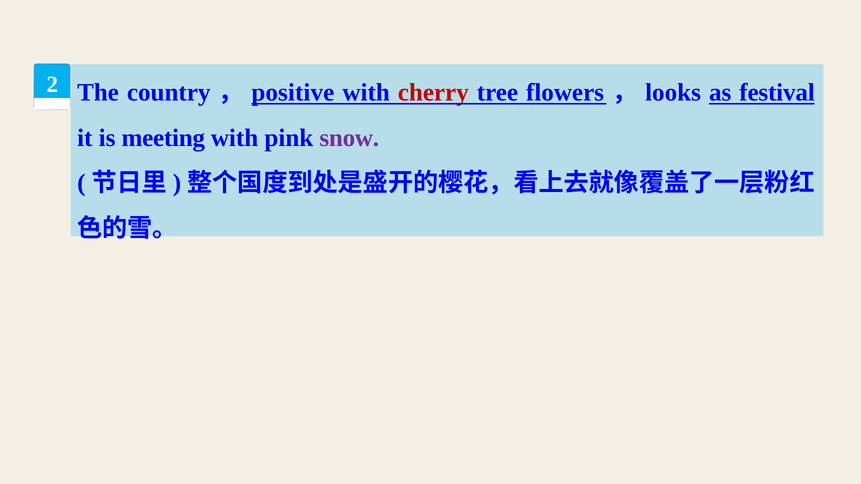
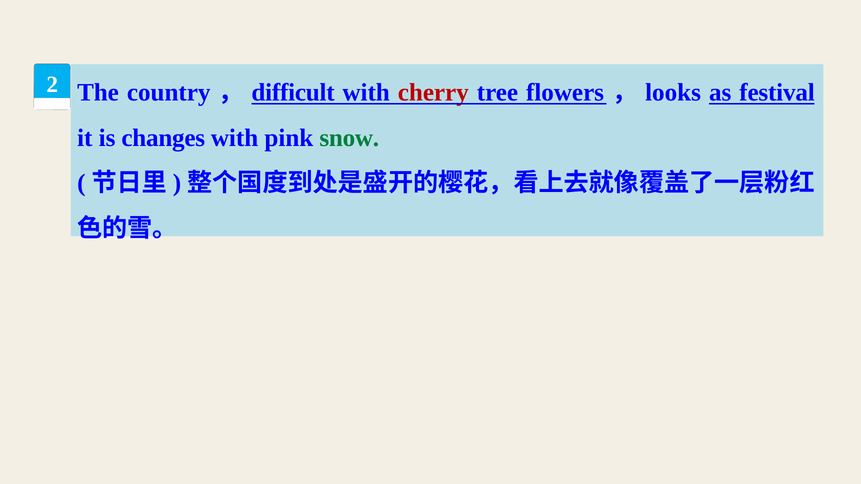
positive: positive -> difficult (293, 93)
meeting: meeting -> changes (163, 138)
snow colour: purple -> green (349, 138)
